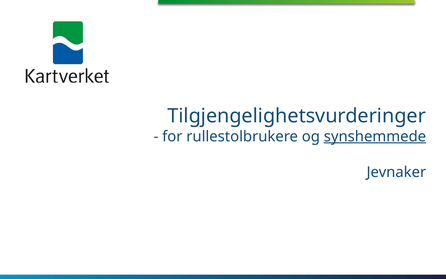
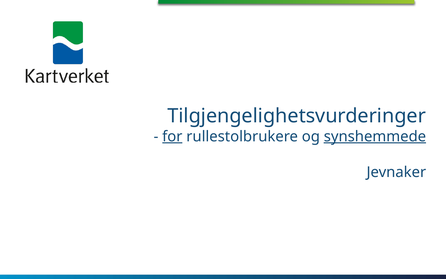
for underline: none -> present (172, 136)
